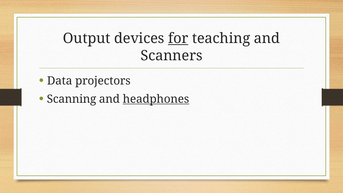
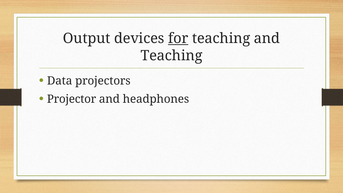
Scanners: Scanners -> Teaching (171, 56)
Scanning: Scanning -> Projector (72, 99)
headphones underline: present -> none (156, 99)
